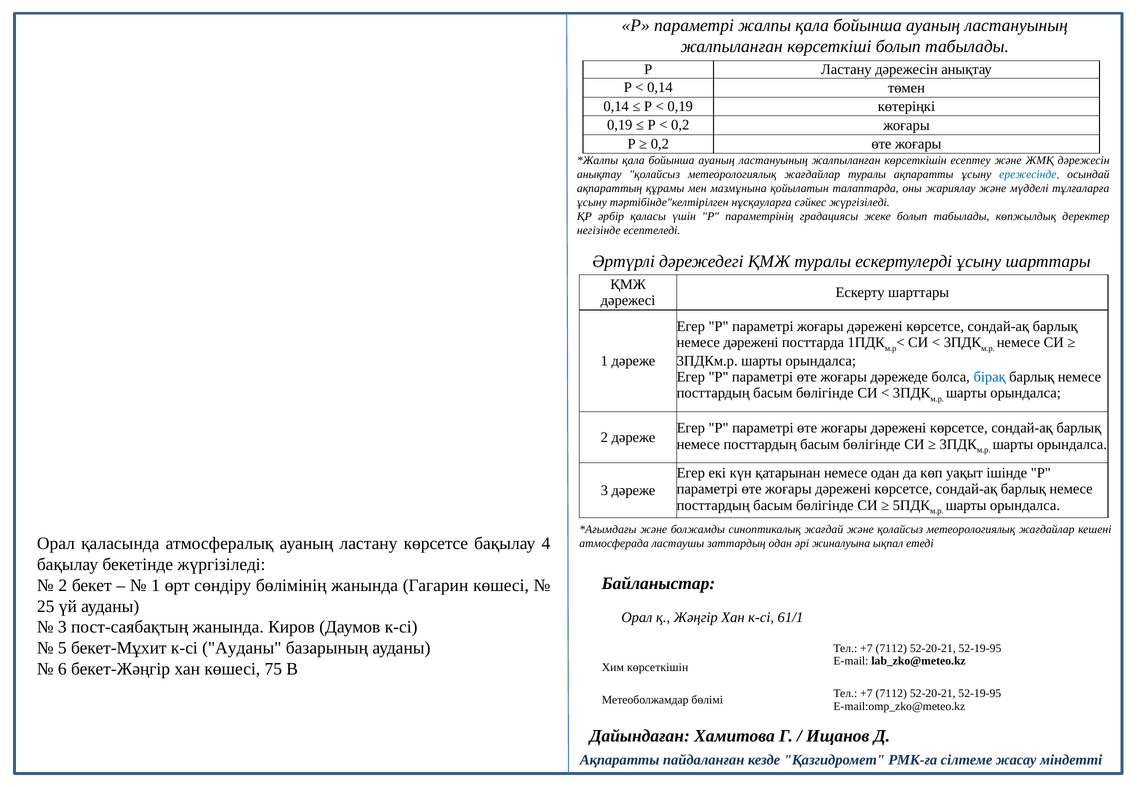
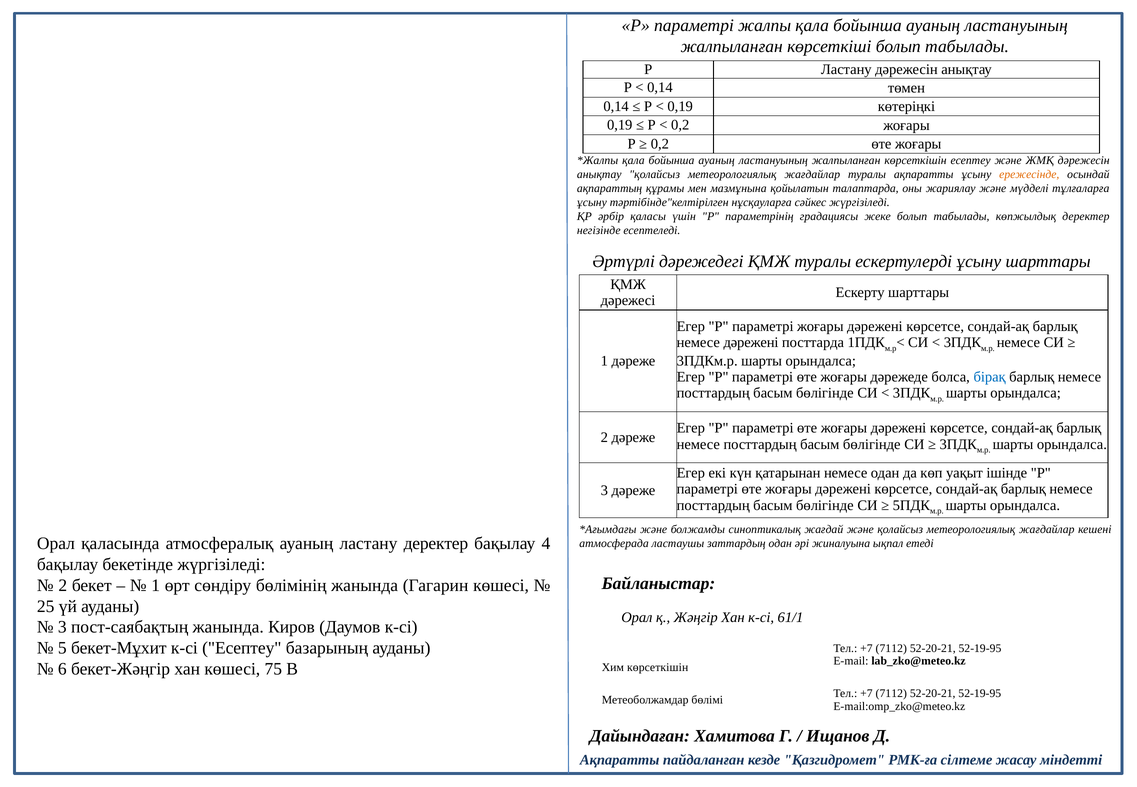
ережесінде colour: blue -> orange (1029, 174)
ластану көрсетсе: көрсетсе -> деректер (436, 543)
к-сі Ауданы: Ауданы -> Есептеу (242, 648)
